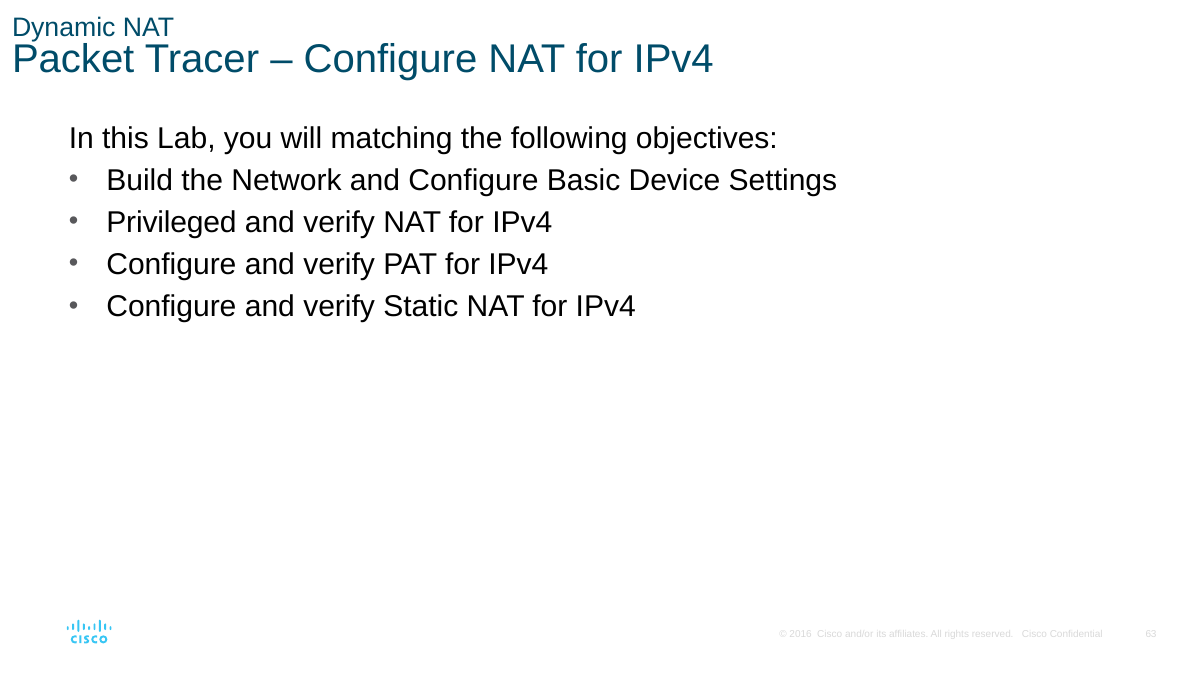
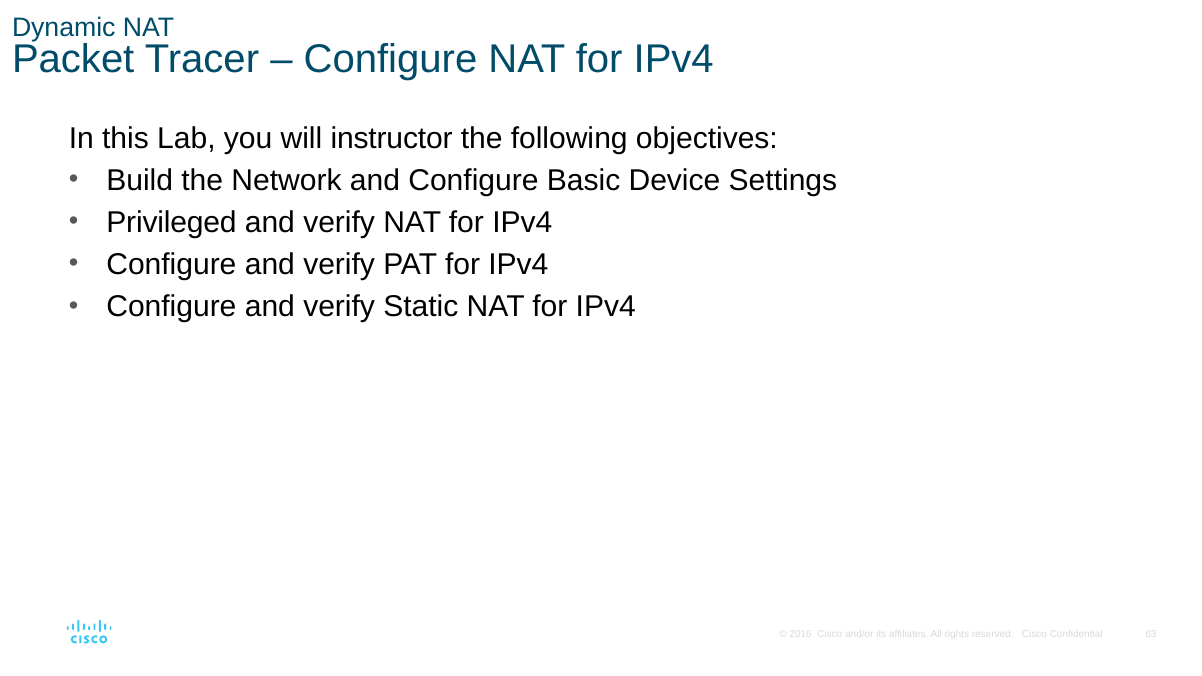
matching: matching -> instructor (392, 139)
